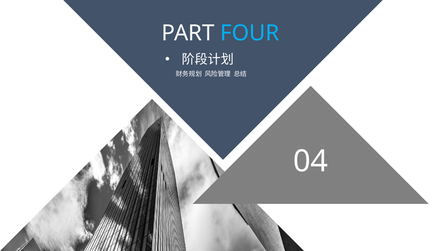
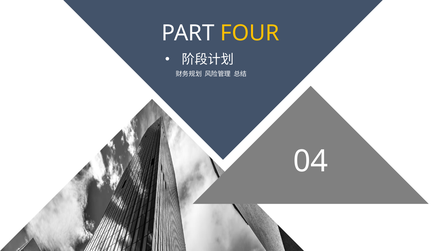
FOUR colour: light blue -> yellow (250, 33)
